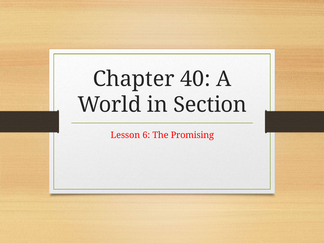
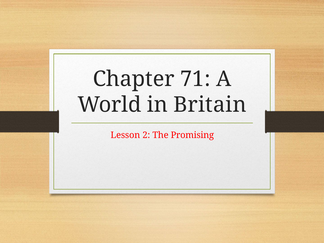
40: 40 -> 71 (195, 79)
Section: Section -> Britain (210, 105)
6: 6 -> 2 (146, 135)
